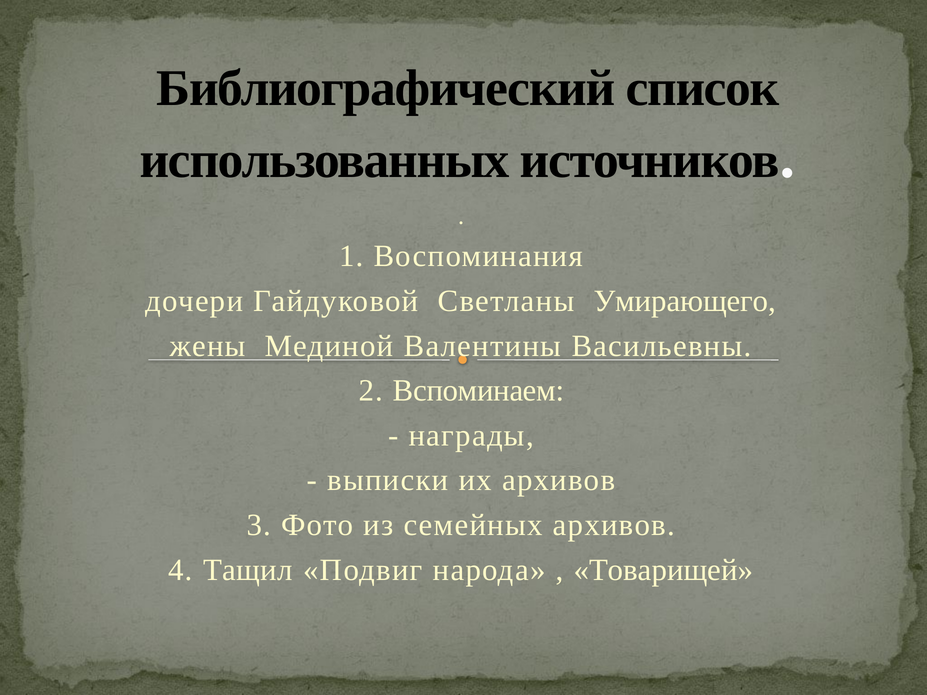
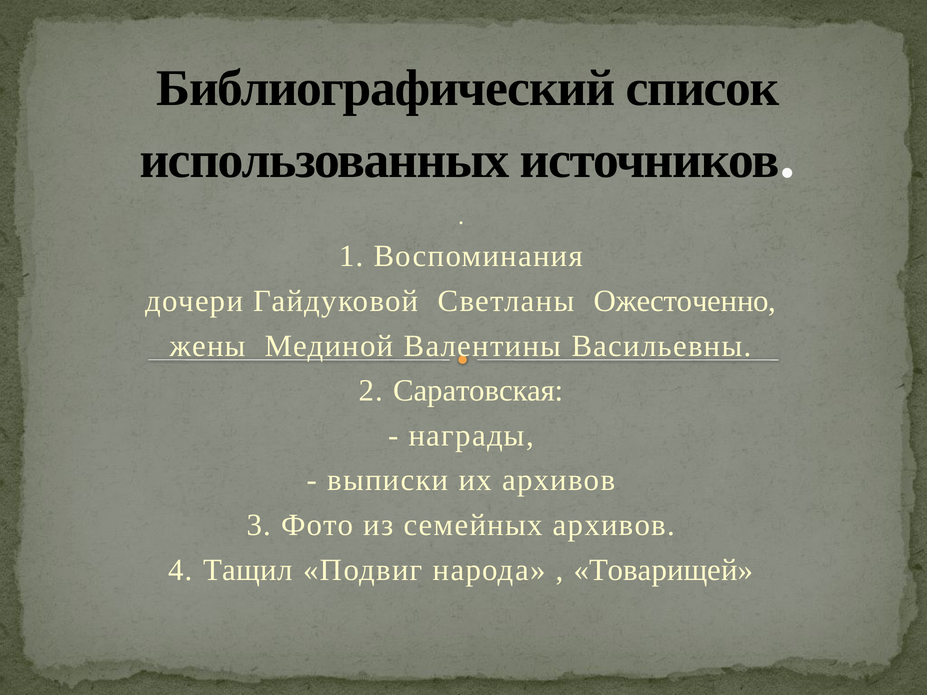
Умирающего: Умирающего -> Ожесточенно (685, 301)
Вспоминаем: Вспоминаем -> Саратовская (478, 391)
